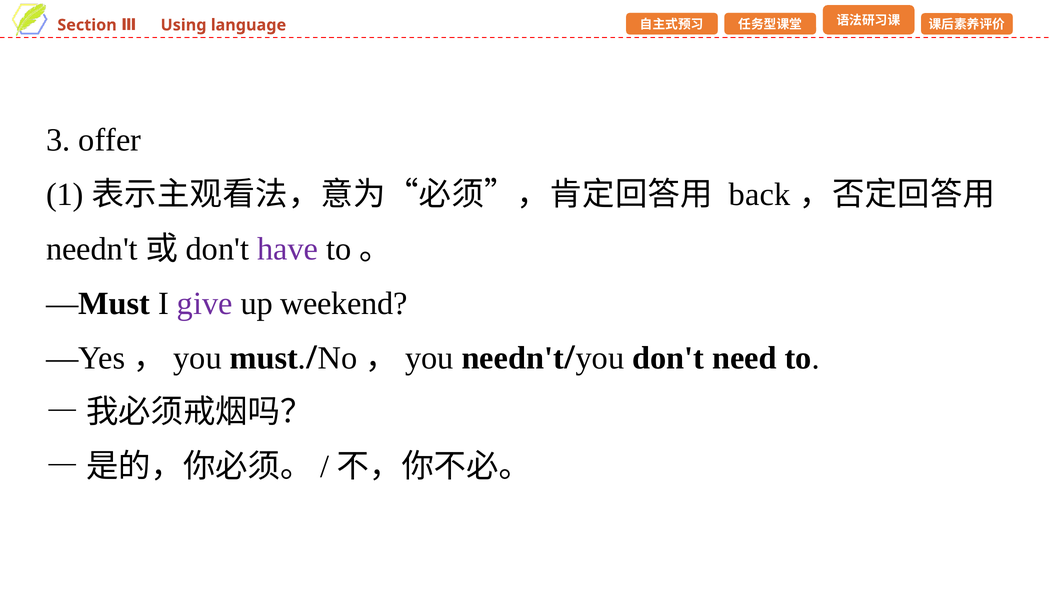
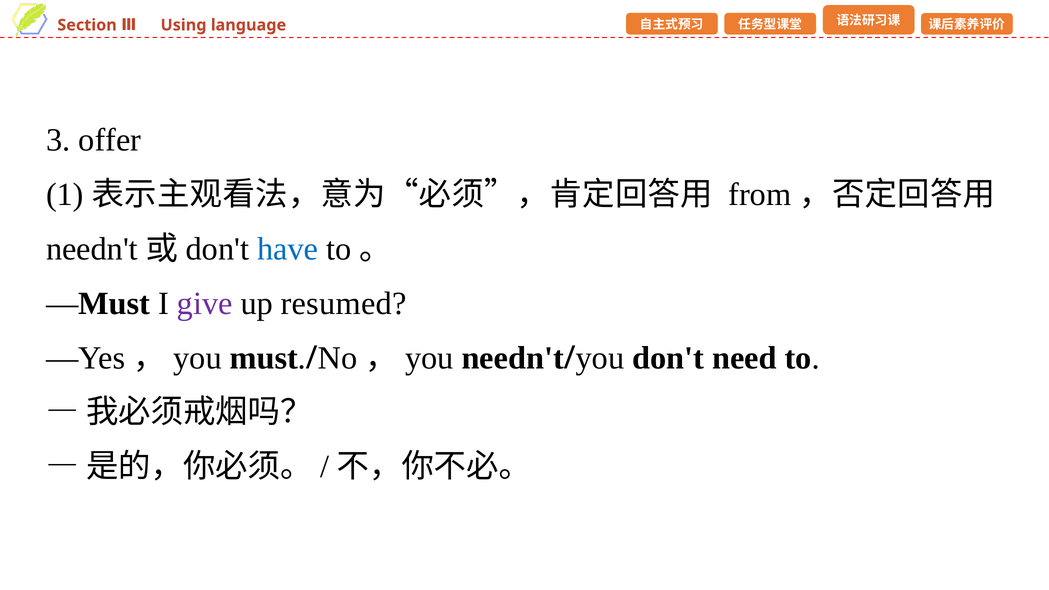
back: back -> from (760, 195)
have colour: purple -> blue (288, 249)
weekend: weekend -> resumed (344, 303)
